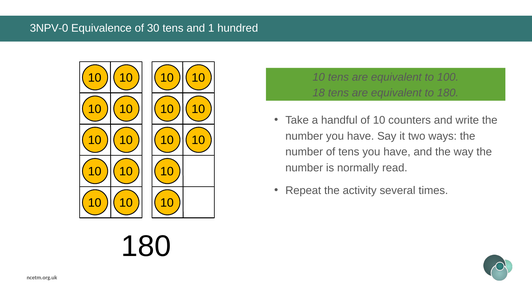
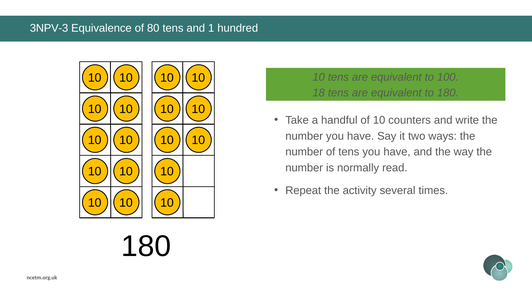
3NPV-0: 3NPV-0 -> 3NPV-3 (49, 28)
30: 30 -> 80 (153, 28)
